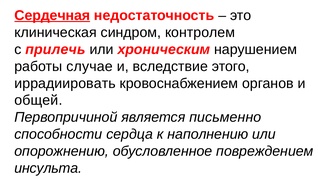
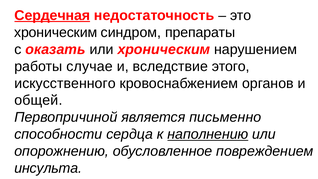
клиническая: клиническая -> хроническим (56, 32)
контролем: контролем -> препараты (200, 32)
прилечь: прилечь -> оказать (55, 49)
иррадиировать: иррадиировать -> искусственного (65, 83)
наполнению underline: none -> present (208, 134)
